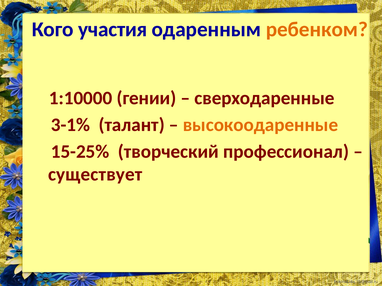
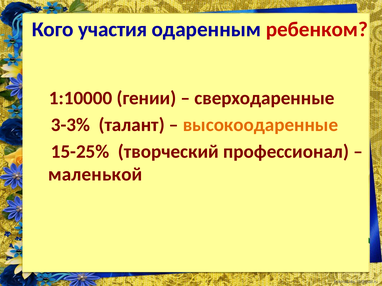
ребенком colour: orange -> red (317, 29)
3-1%: 3-1% -> 3-3% (70, 125)
существует: существует -> маленькой (95, 175)
